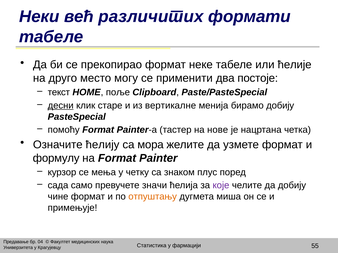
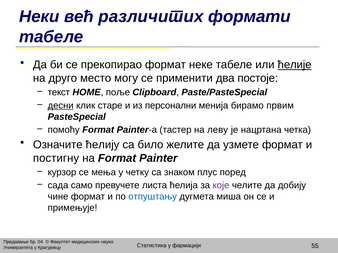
ћелије underline: none -> present (295, 65)
вертикалне: вертикалне -> персонални (171, 106)
бирамо добију: добију -> првим (280, 106)
нове: нове -> леву (218, 130)
мора: мора -> било (150, 145)
формулу: формулу -> постигну (56, 158)
значи: значи -> листа (155, 186)
отпуштању colour: orange -> blue (153, 197)
